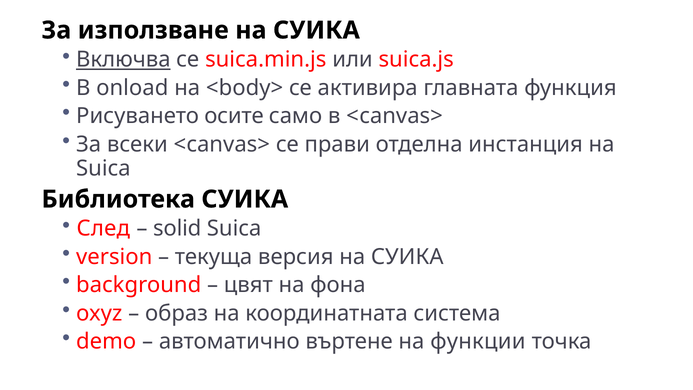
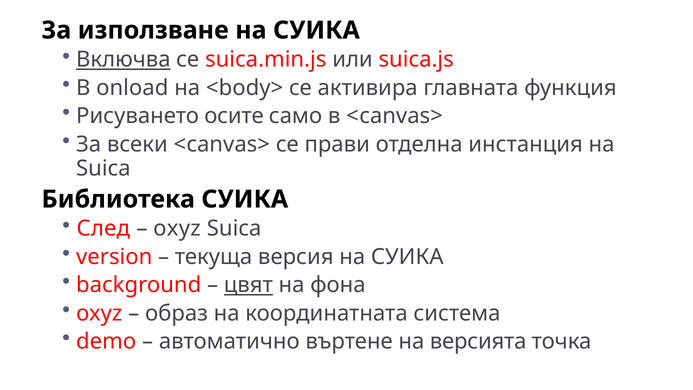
solid: solid -> oxyz (177, 229)
цвят underline: none -> present (248, 285)
функции: функции -> версията (478, 341)
